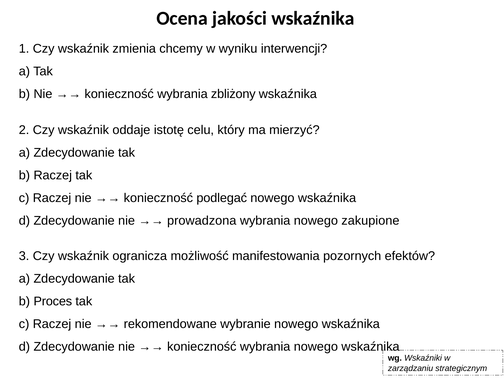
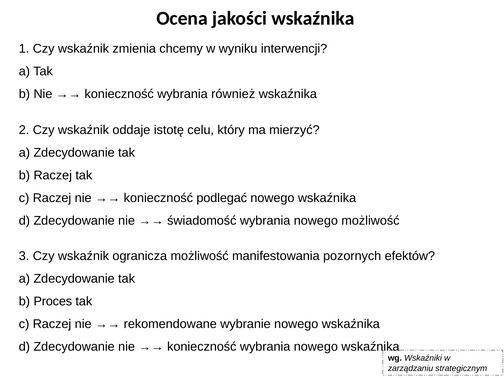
zbliżony: zbliżony -> również (233, 94)
prowadzona: prowadzona -> świadomość (202, 221)
nowego zakupione: zakupione -> możliwość (370, 221)
